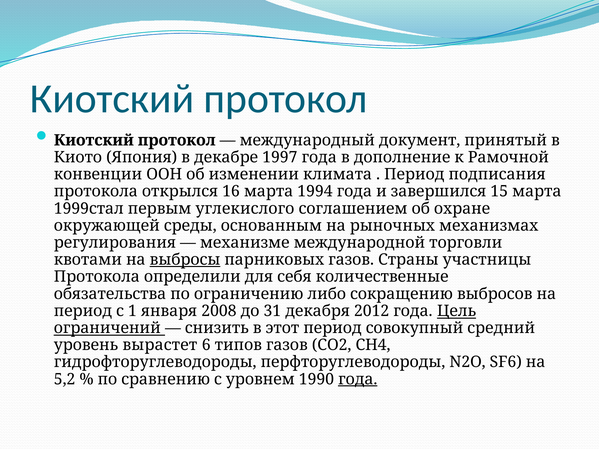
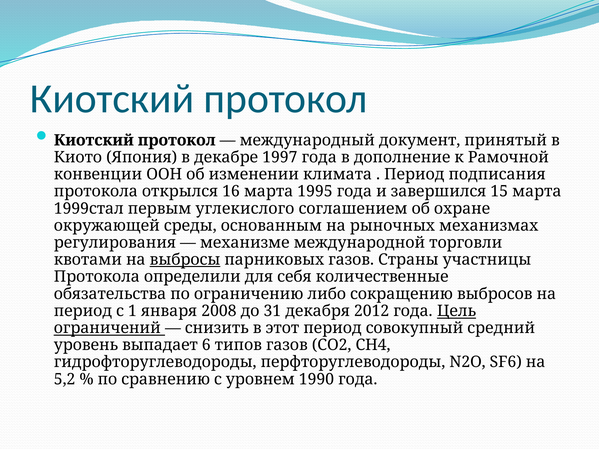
1994: 1994 -> 1995 (315, 192)
вырастет: вырастет -> выпадает (160, 345)
года underline: present -> none (358, 379)
